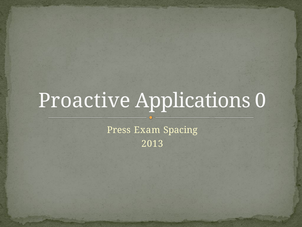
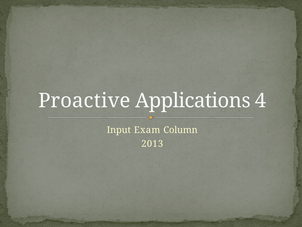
0: 0 -> 4 (261, 101)
Press: Press -> Input (119, 130)
Spacing: Spacing -> Column (181, 130)
